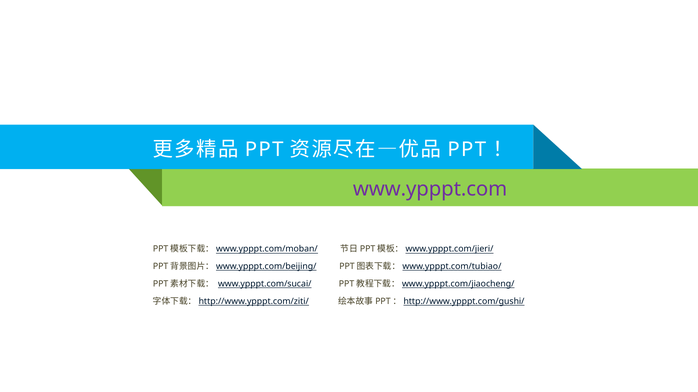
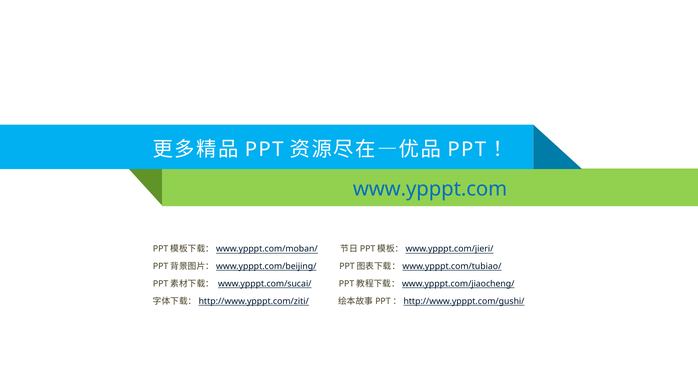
www.ypppt.com colour: purple -> blue (430, 189)
